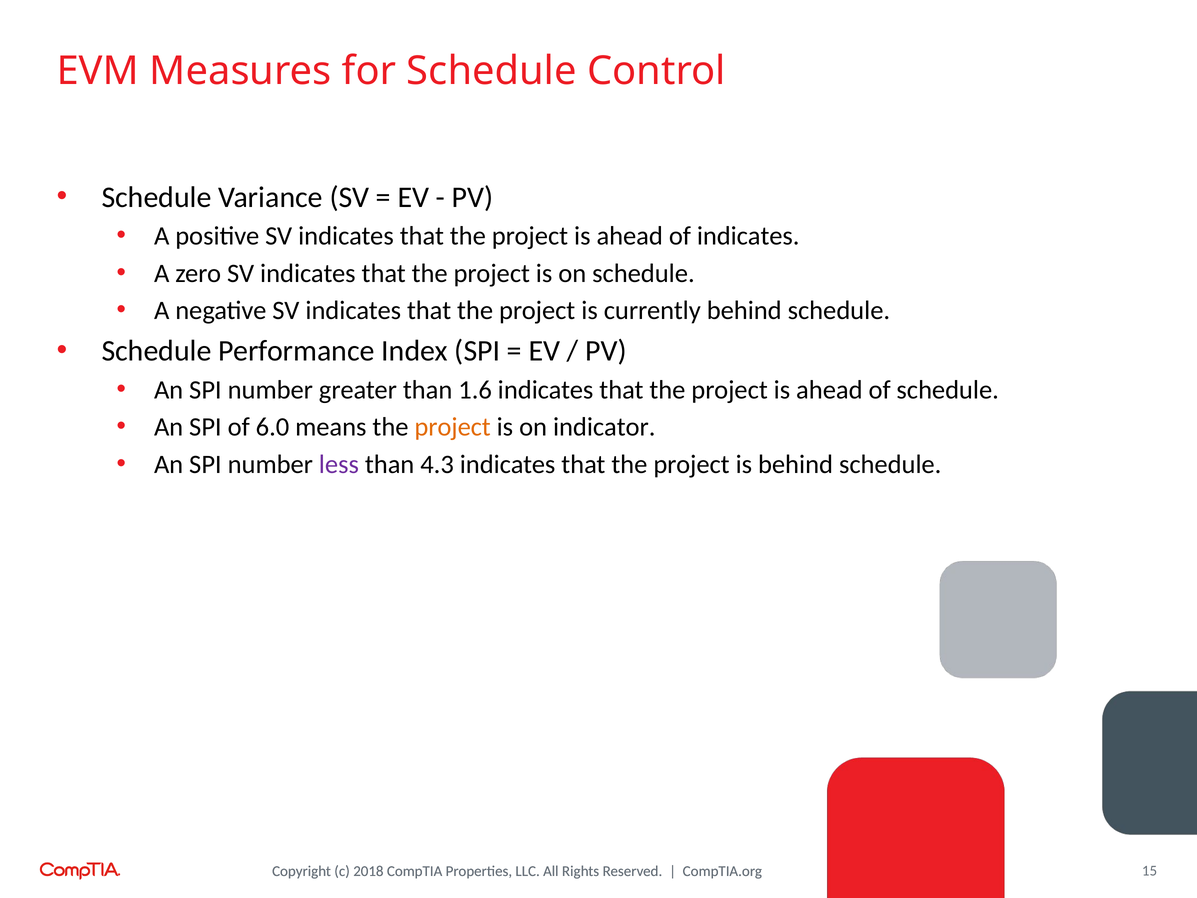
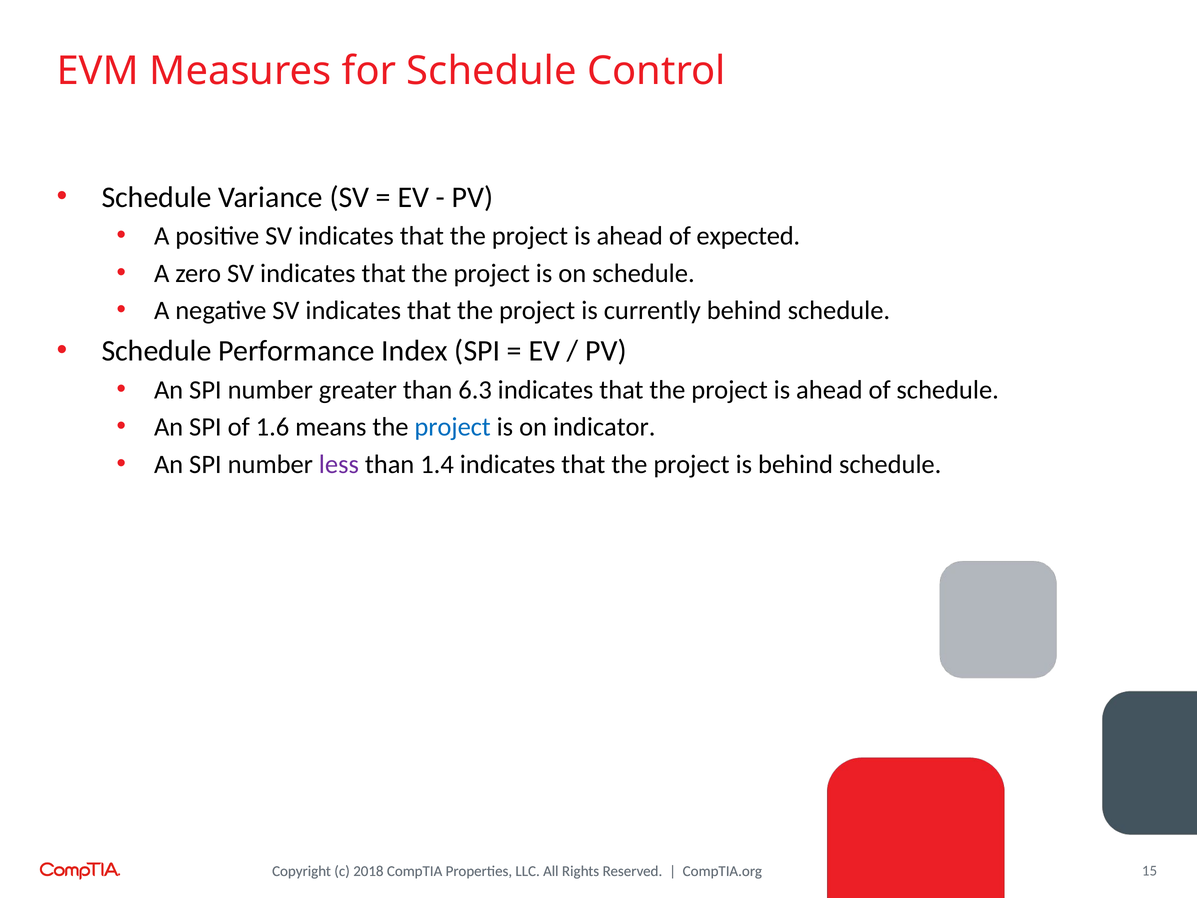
of indicates: indicates -> expected (748, 236)
1.6: 1.6 -> 6.3 (475, 390)
6.0: 6.0 -> 1.6 (273, 427)
project colour: orange -> blue (453, 427)
4.3: 4.3 -> 1.4 (437, 464)
